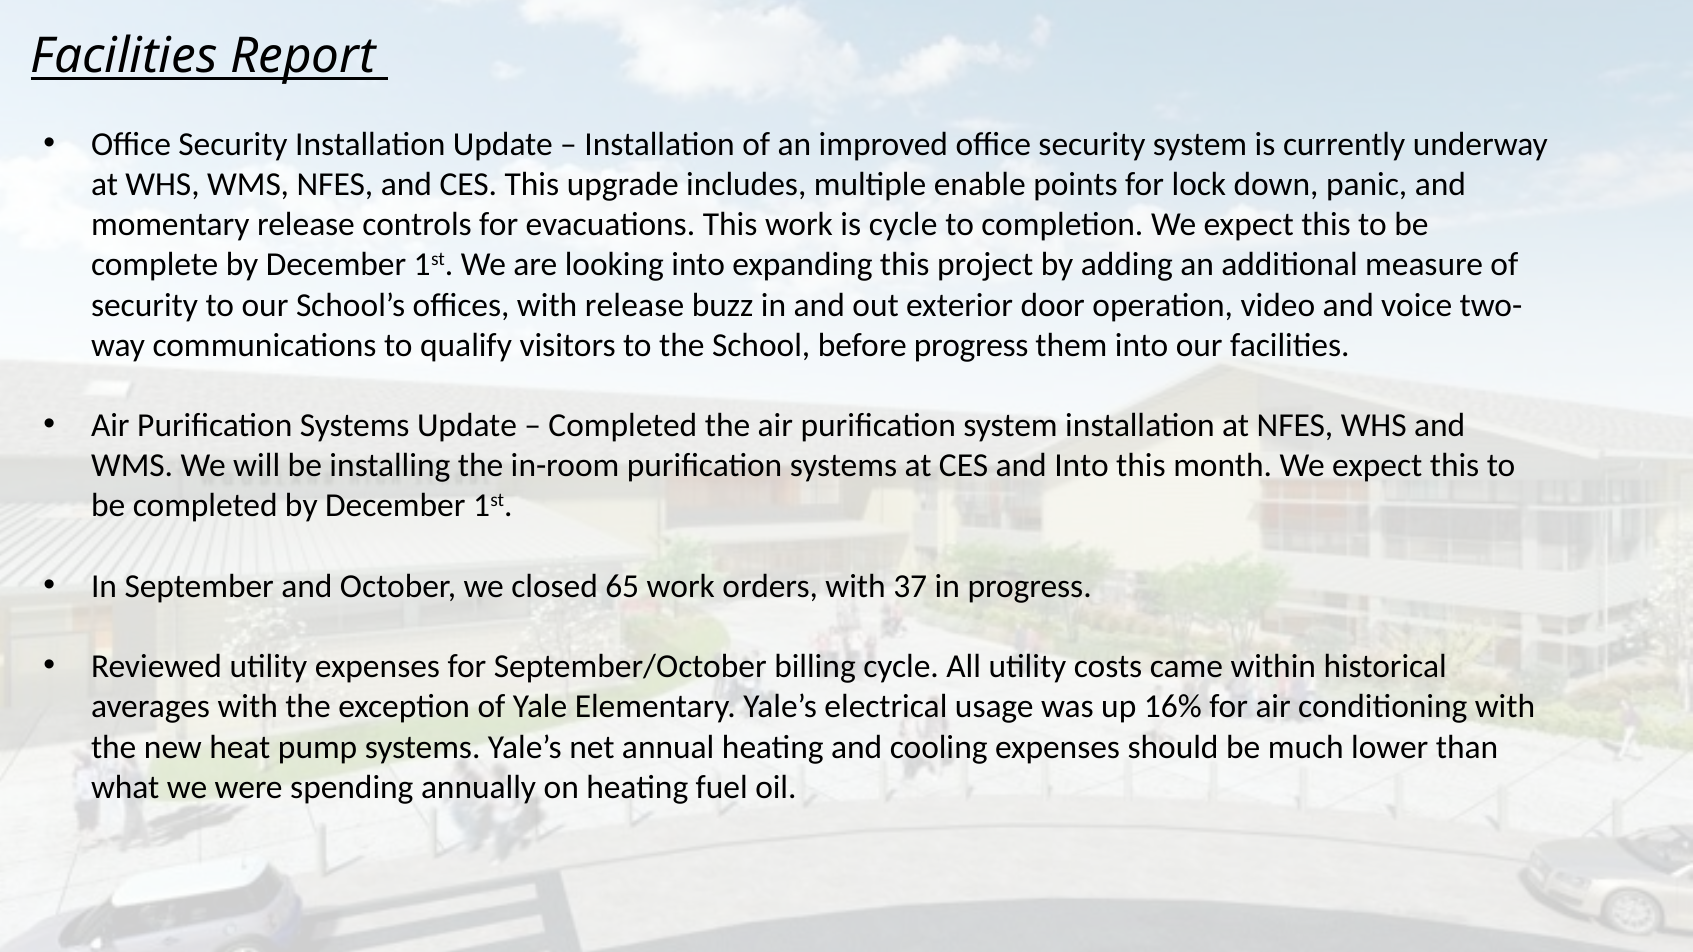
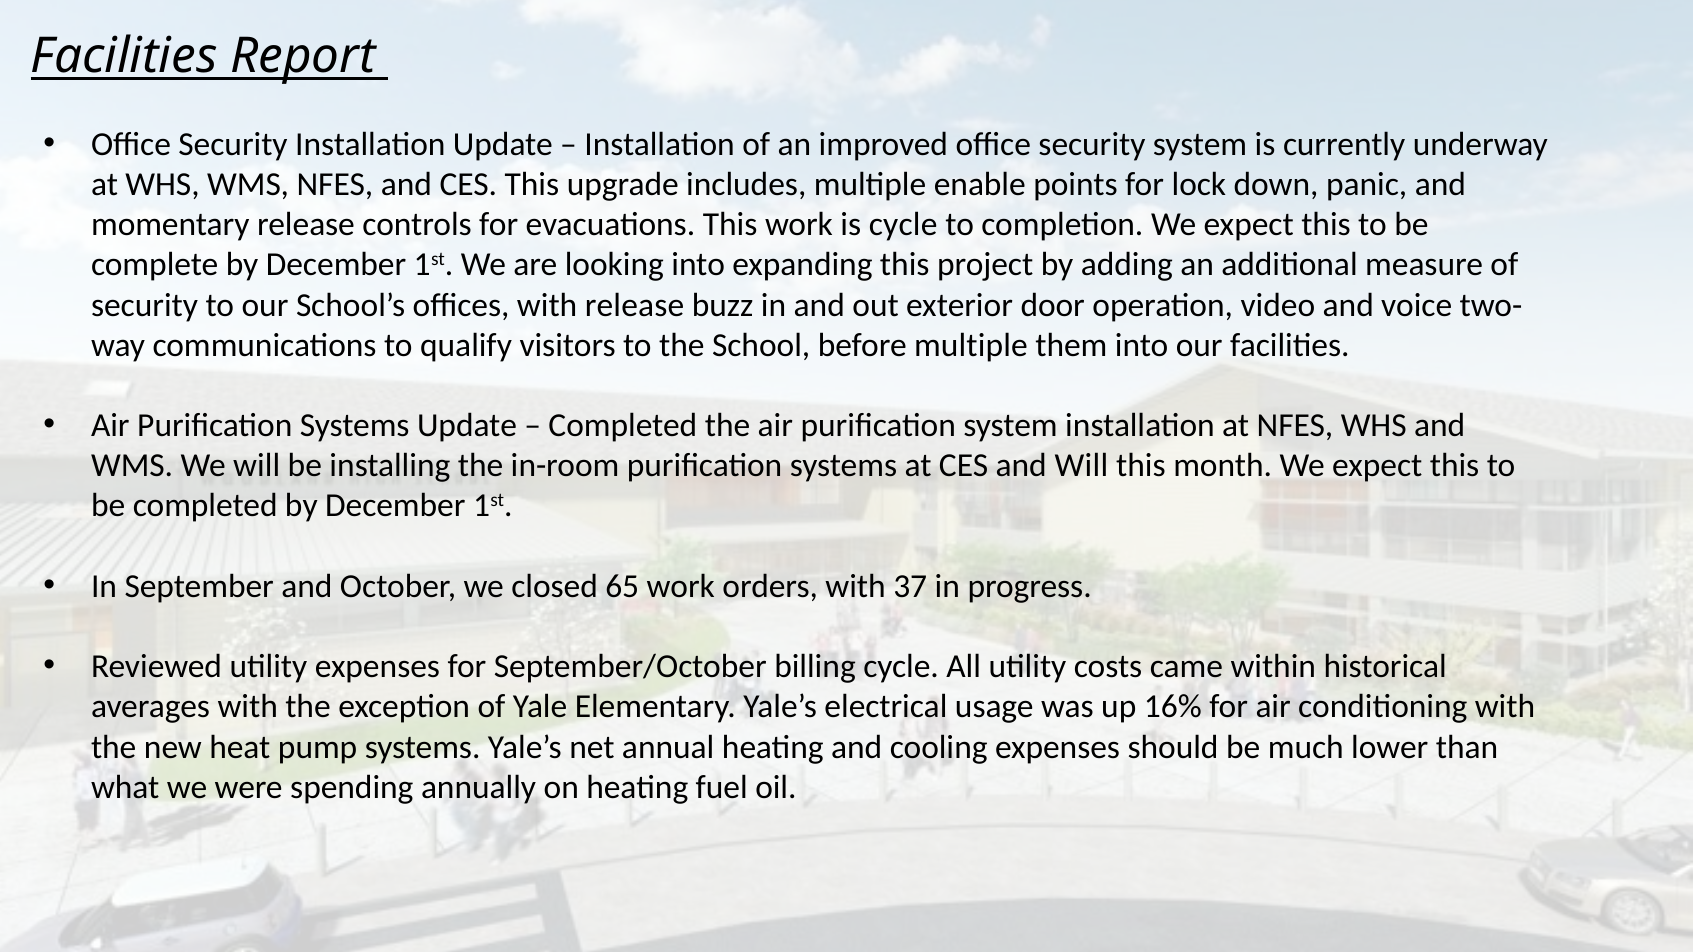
before progress: progress -> multiple (971, 345)
and Into: Into -> Will (1081, 466)
